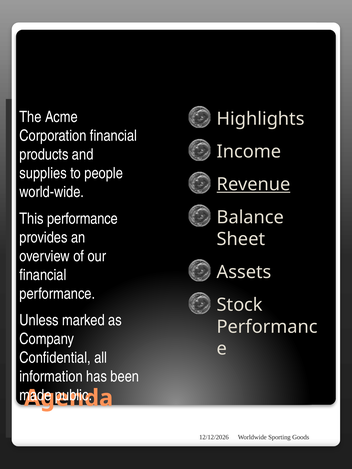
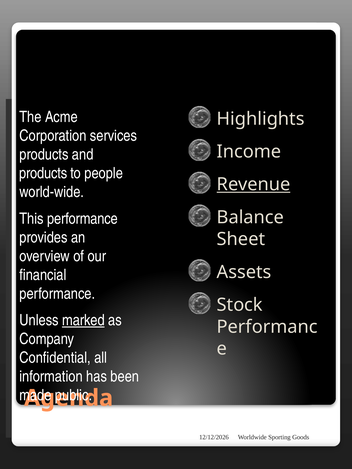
Corporation financial: financial -> services (114, 136)
supplies: supplies -> products (43, 173)
marked underline: none -> present (83, 320)
